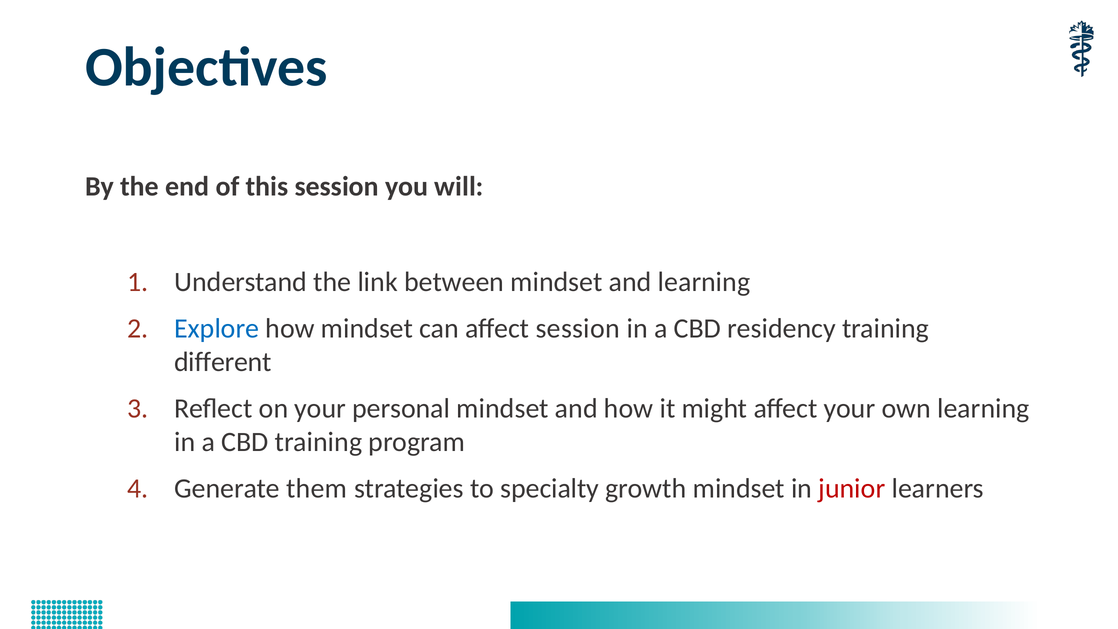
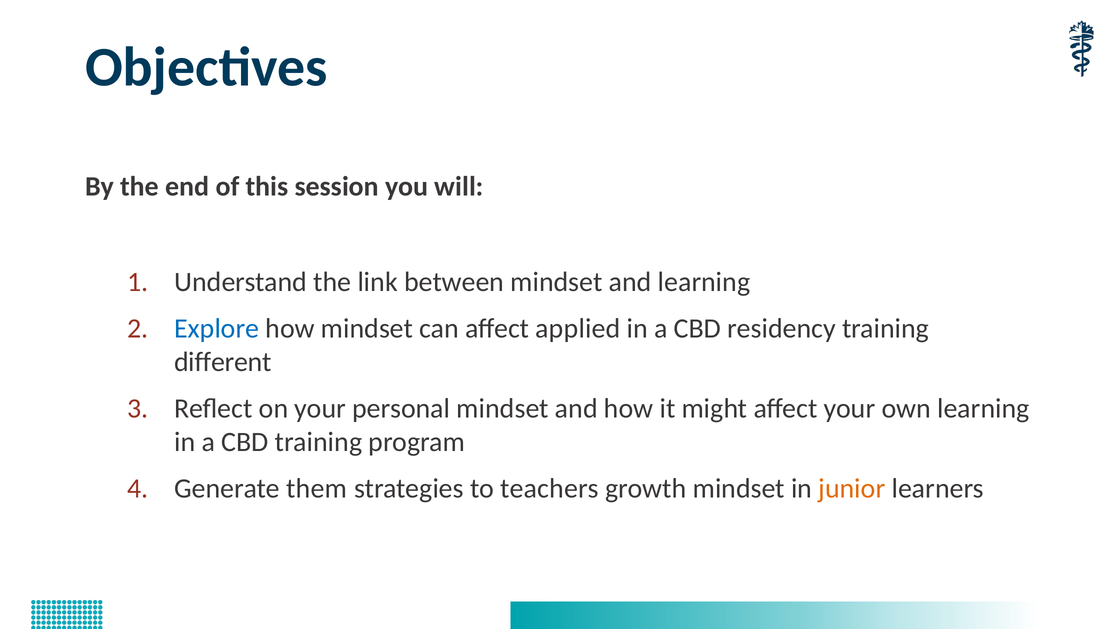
affect session: session -> applied (578, 328)
specialty: specialty -> teachers (550, 488)
junior colour: red -> orange (852, 488)
